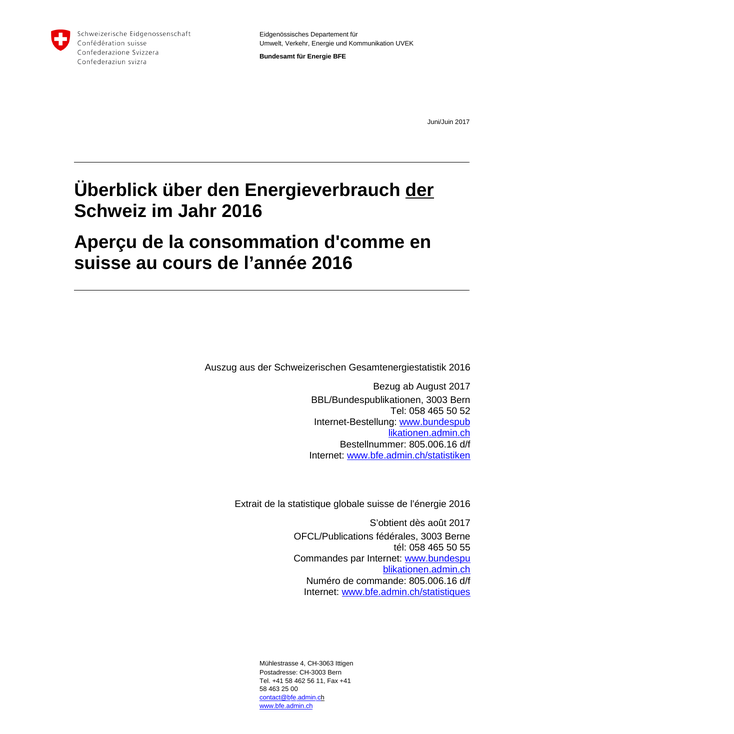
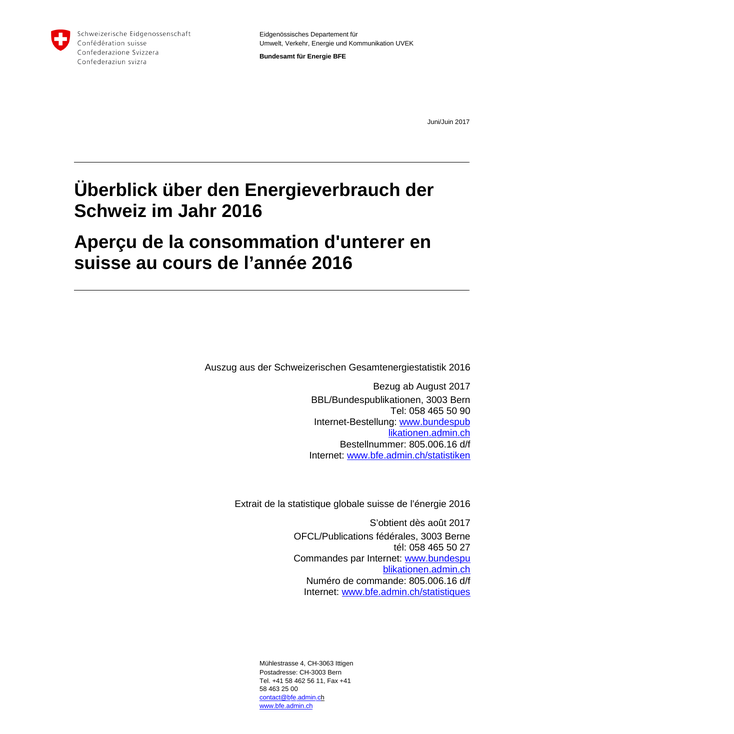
der underline: present -> none (420, 190)
d'comme: d'comme -> d'unterer (364, 242)
52: 52 -> 90 (465, 411)
55: 55 -> 27 (465, 547)
